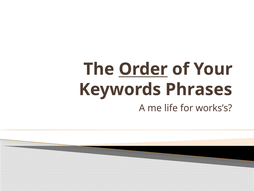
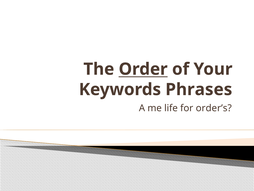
works’s: works’s -> order’s (214, 108)
